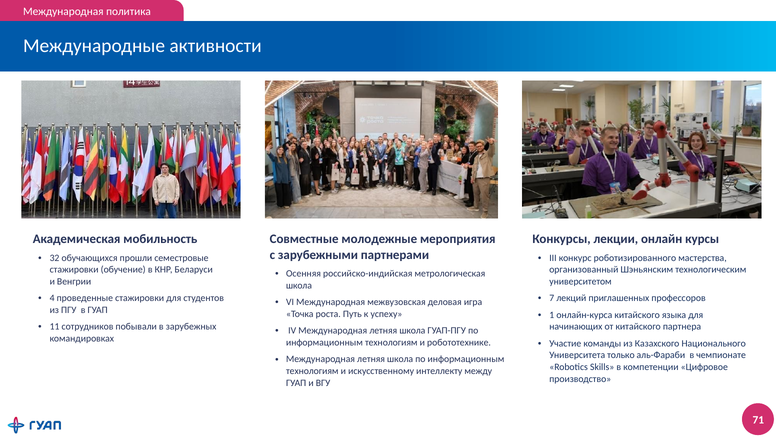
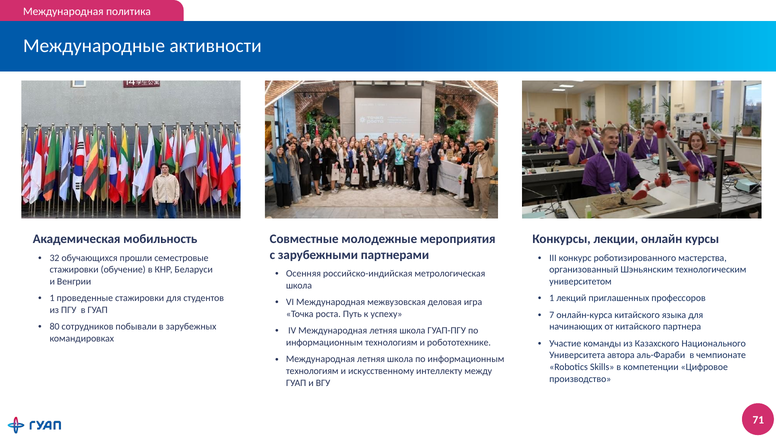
4: 4 -> 1 (52, 298)
7: 7 -> 1 (552, 298)
1: 1 -> 7 (552, 315)
11: 11 -> 80 (55, 326)
только: только -> автора (621, 355)
